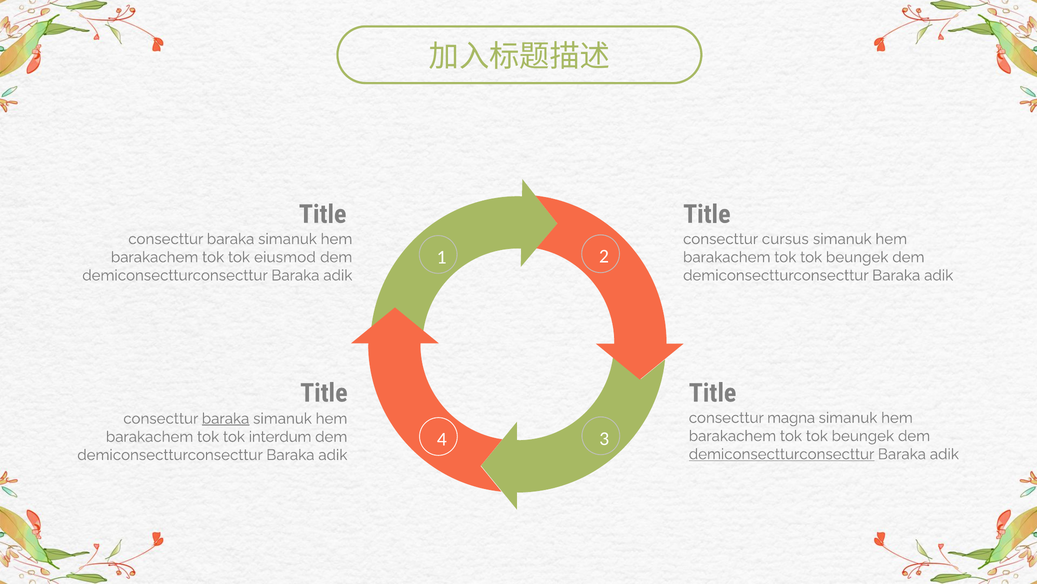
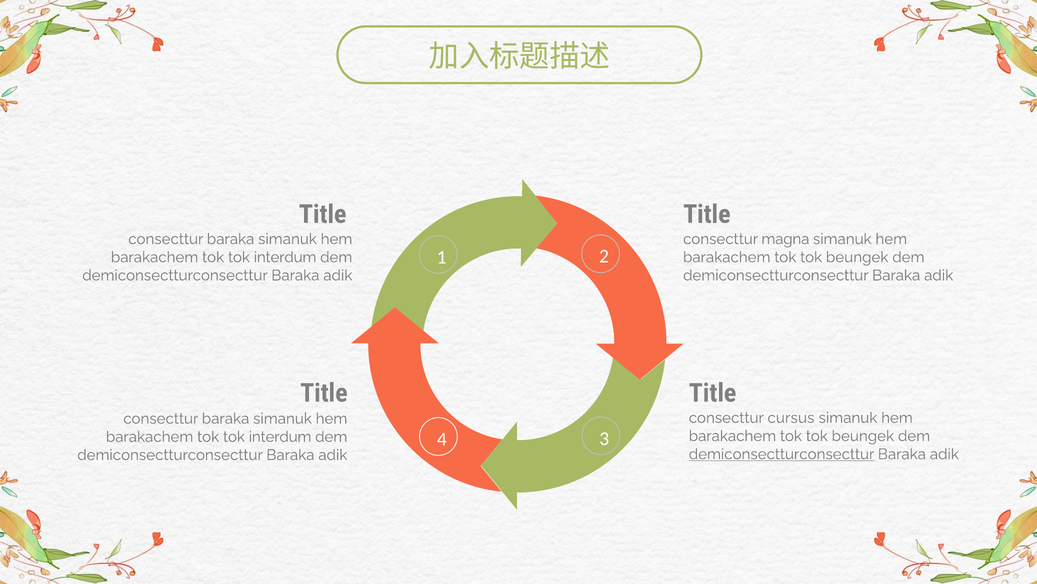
cursus: cursus -> magna (785, 239)
eiusmod: eiusmod -> interdum (285, 257)
magna: magna -> cursus (791, 418)
baraka underline: present -> none (226, 418)
